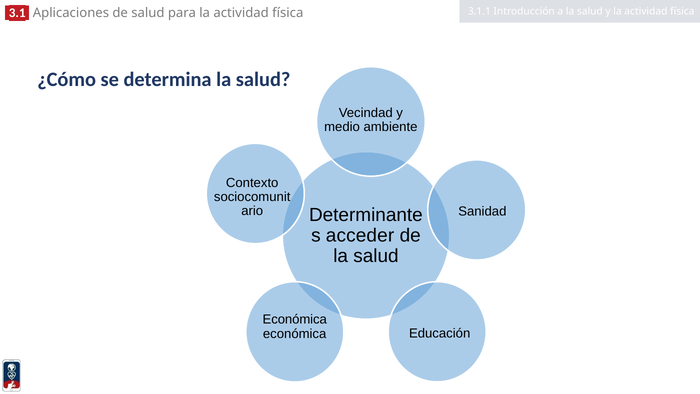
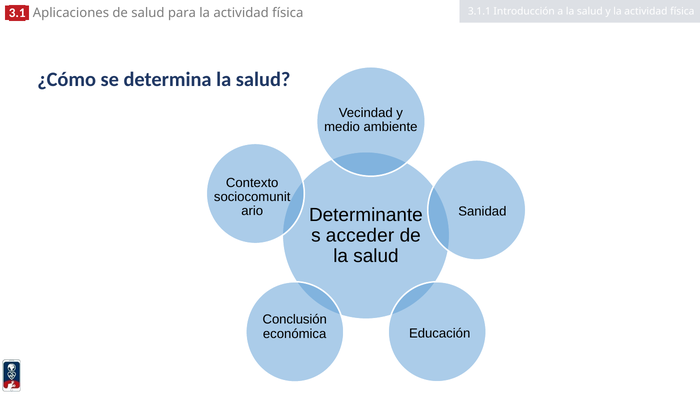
Económica: Económica -> Conclusión (295, 319)
